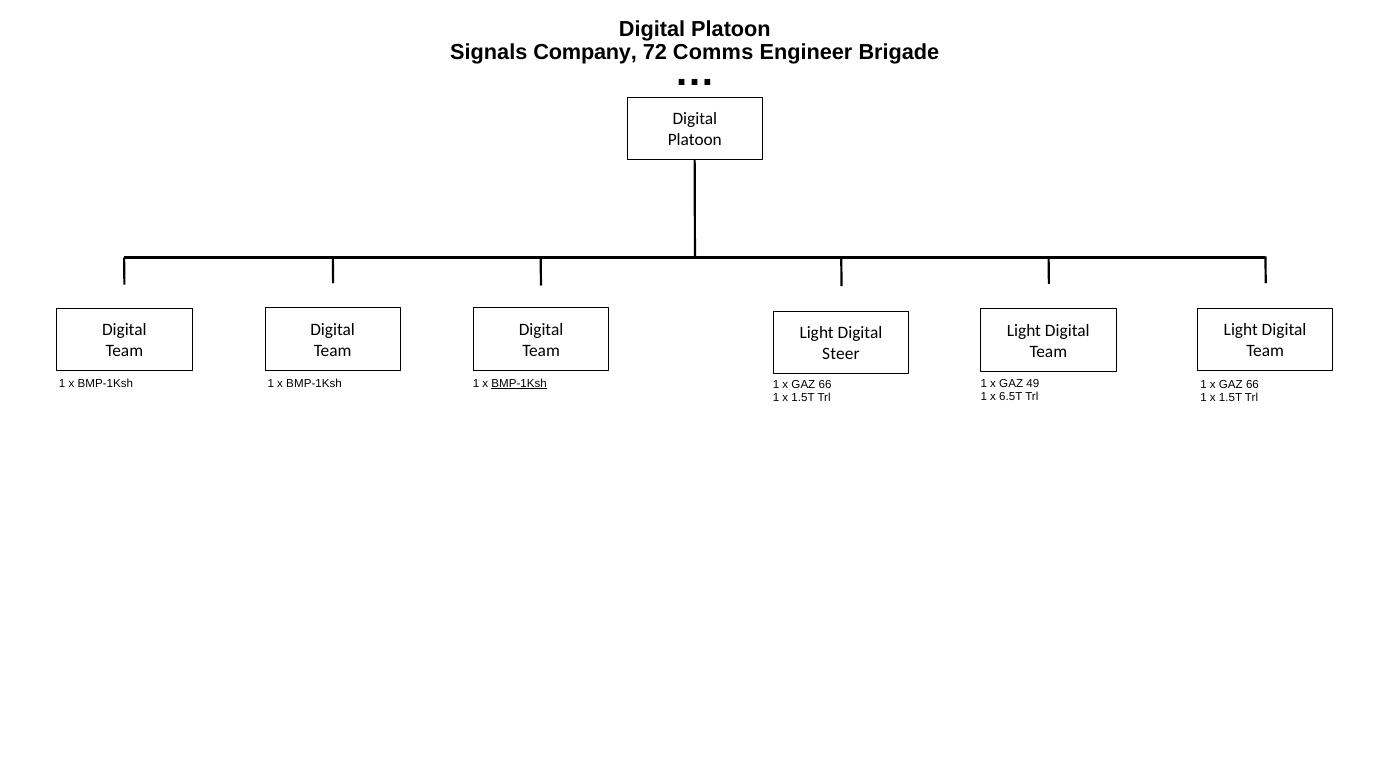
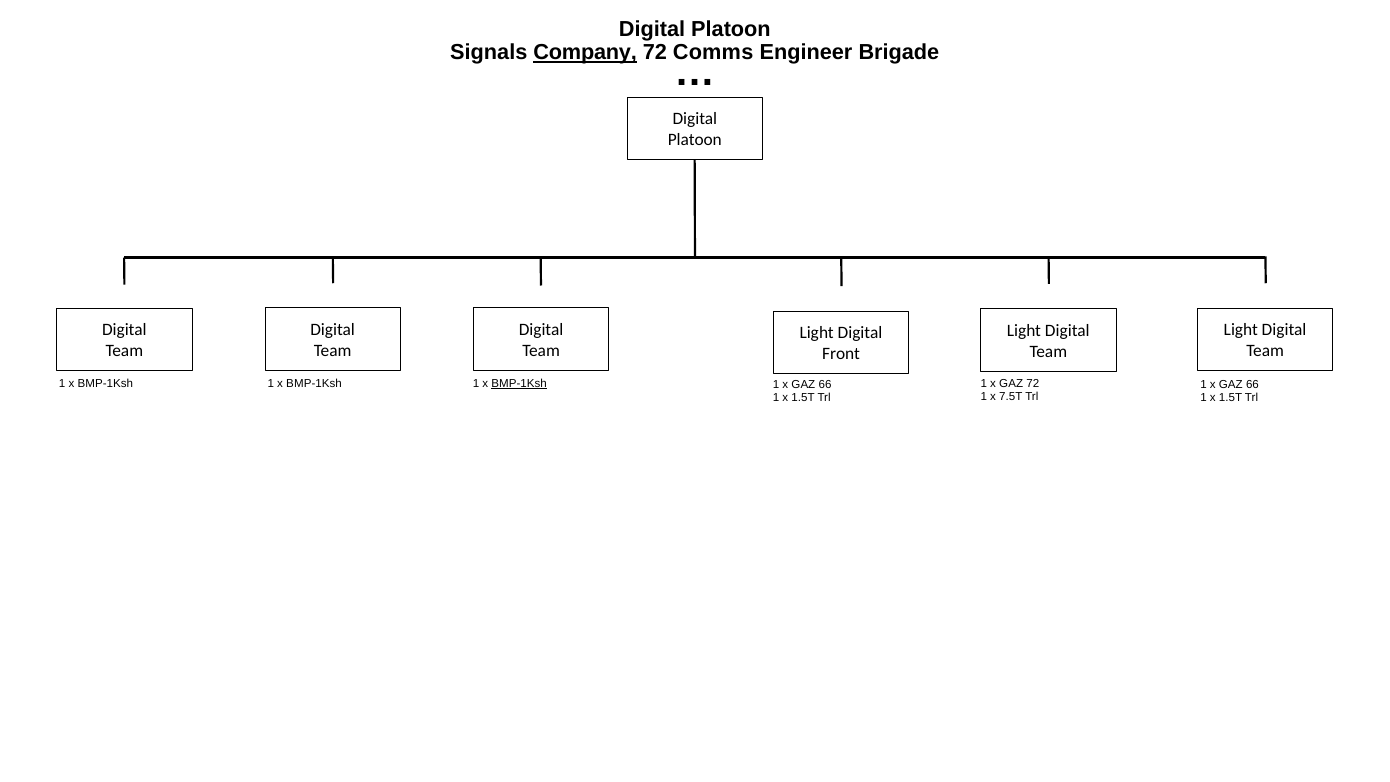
Company underline: none -> present (585, 53)
Steer: Steer -> Front (841, 354)
GAZ 49: 49 -> 72 (1033, 383)
6.5T: 6.5T -> 7.5T (1011, 397)
